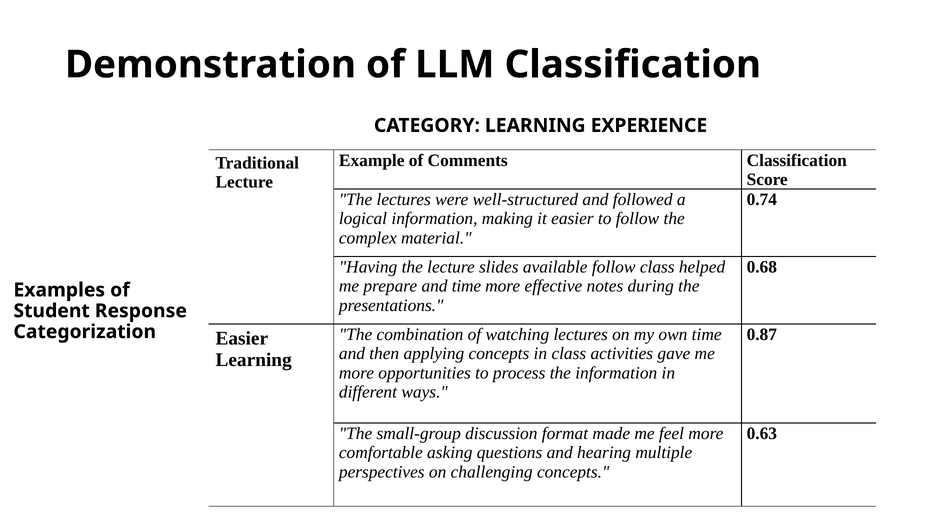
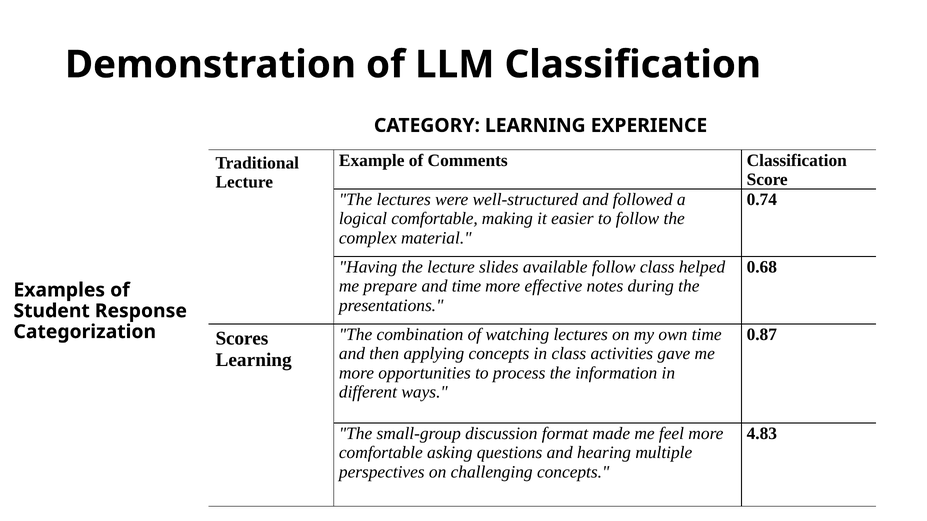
logical information: information -> comfortable (435, 219)
Easier: Easier -> Scores (242, 339)
0.63: 0.63 -> 4.83 (762, 434)
